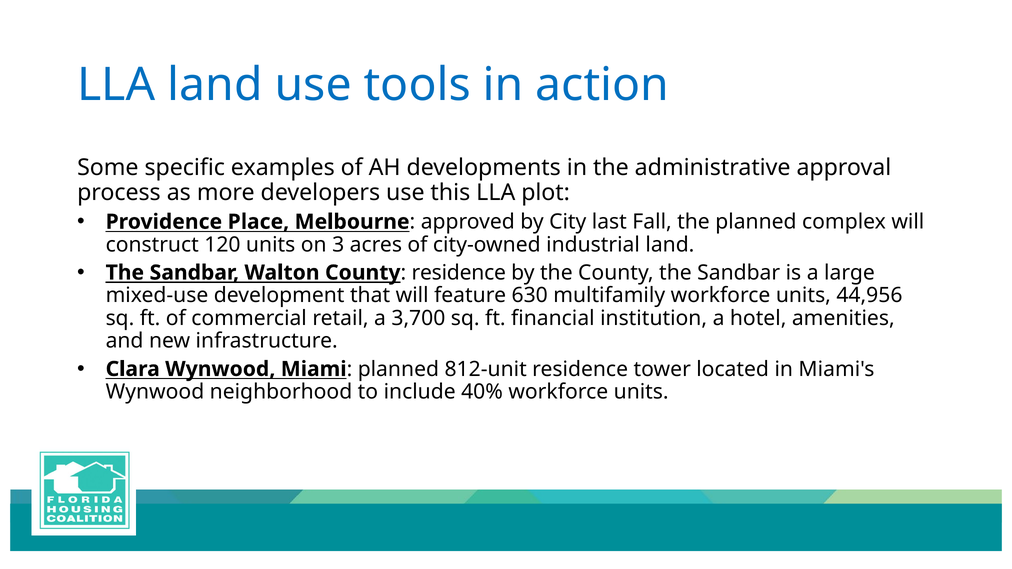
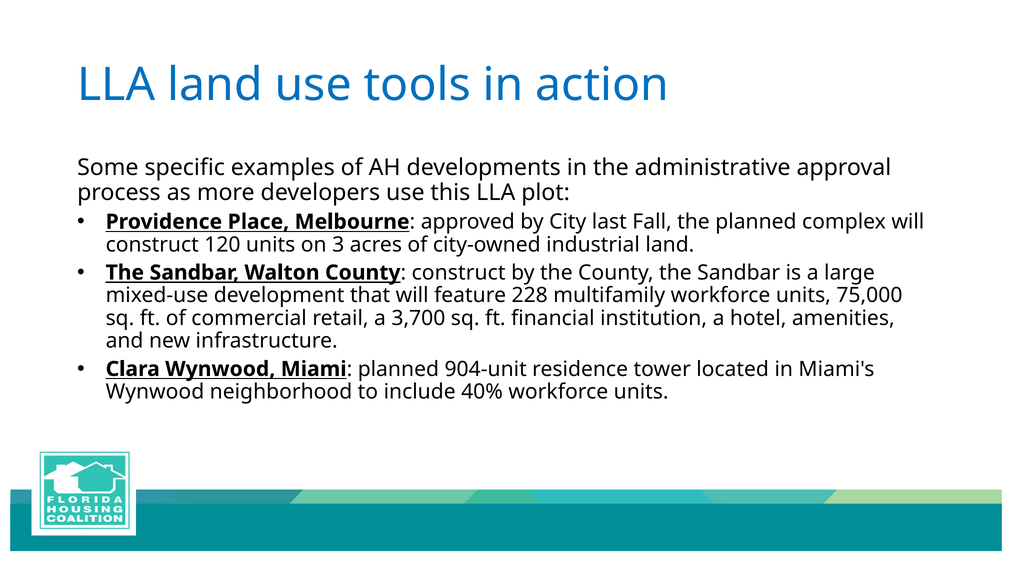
residence: residence -> construct (459, 273)
630: 630 -> 228 (530, 296)
44,956: 44,956 -> 75,000 (869, 296)
812-unit: 812-unit -> 904-unit (486, 369)
